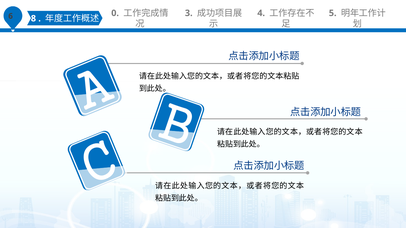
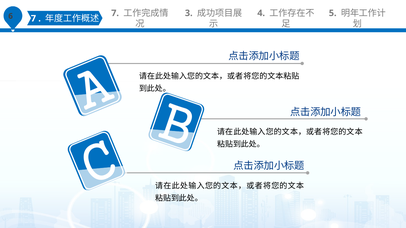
8: 8 -> 7 (33, 18)
0: 0 -> 7 (115, 13)
